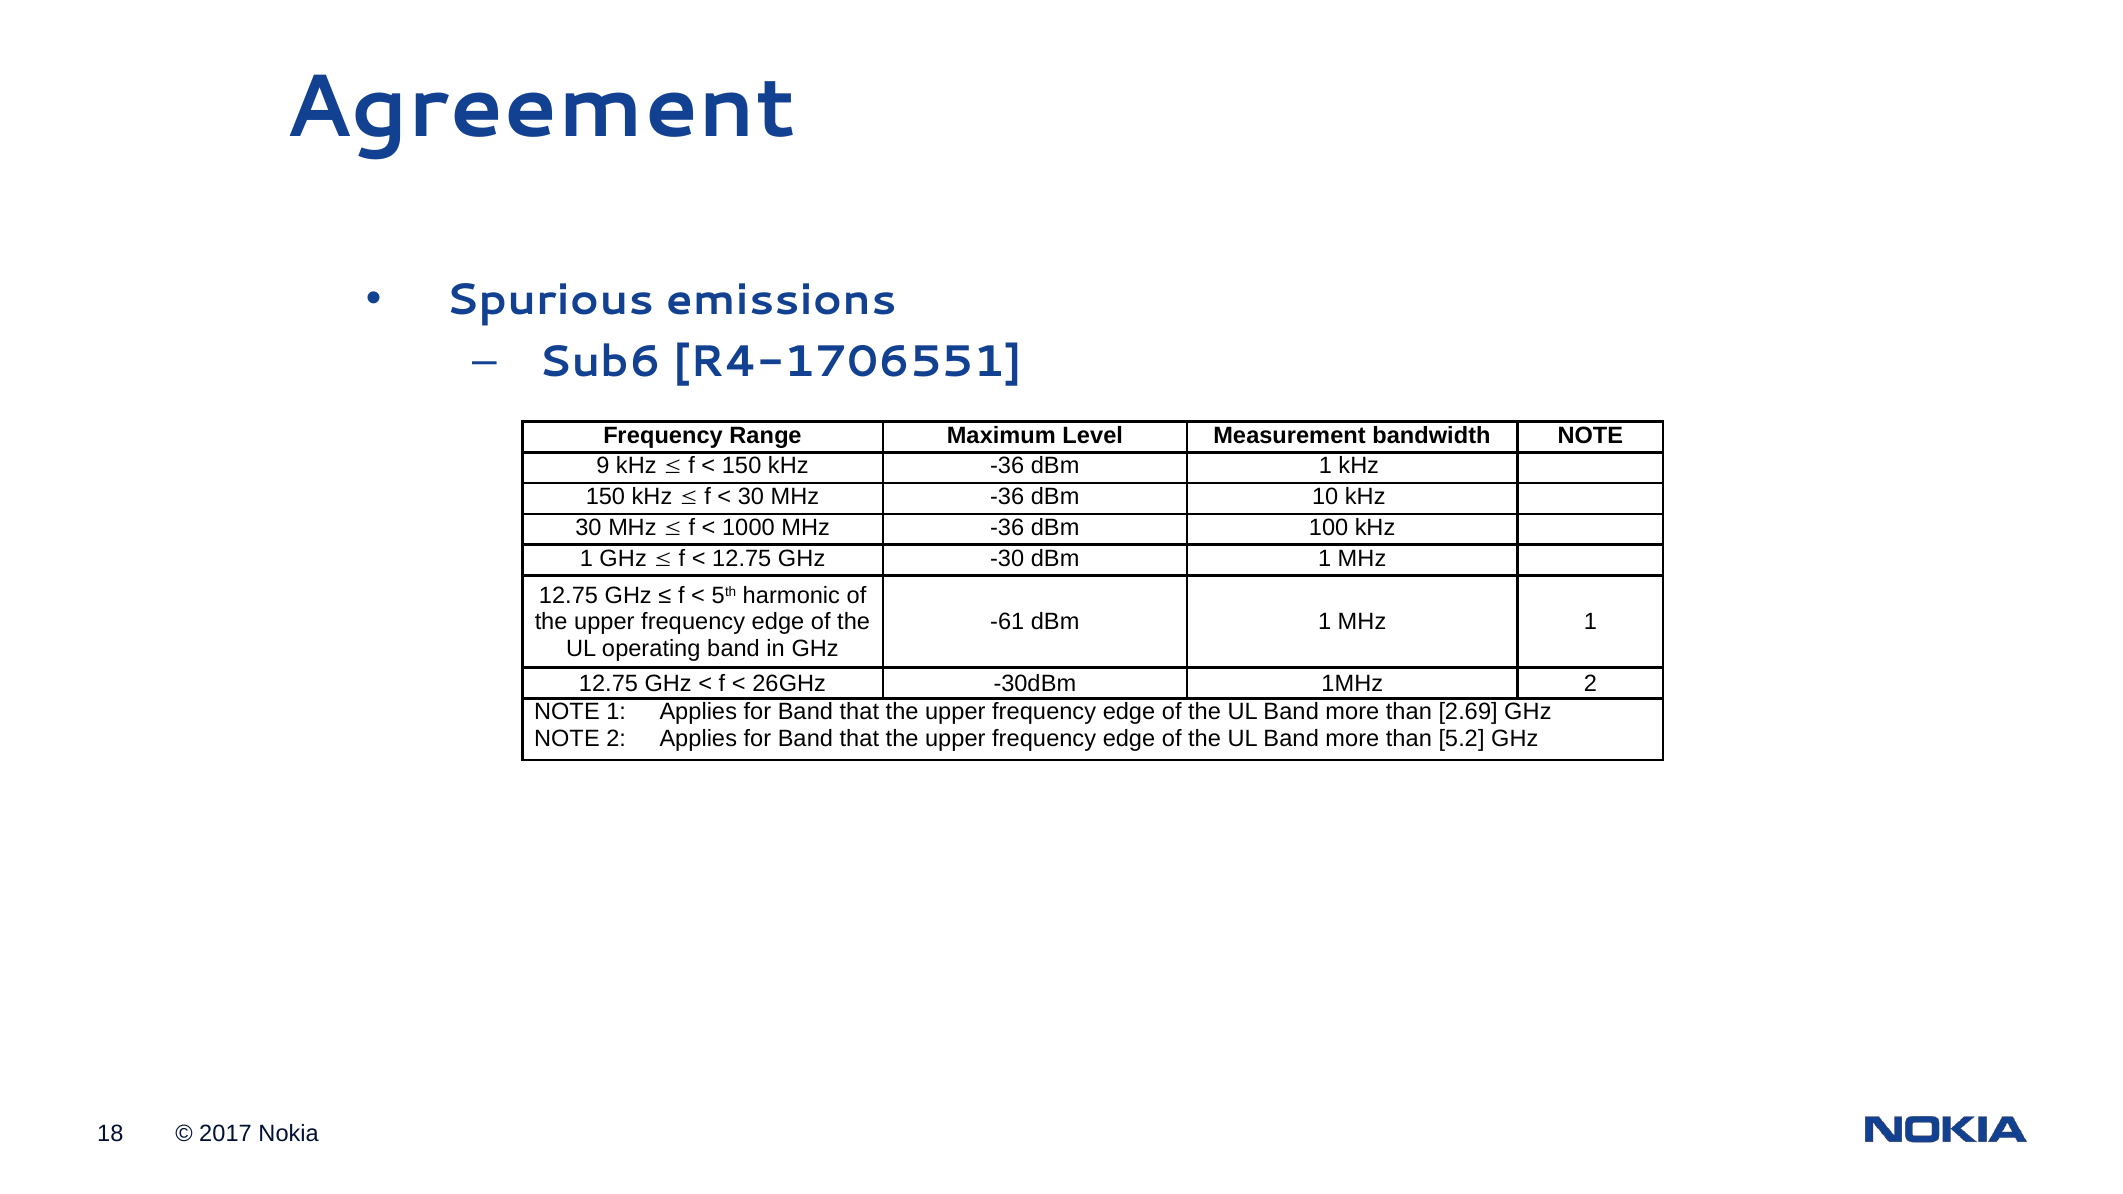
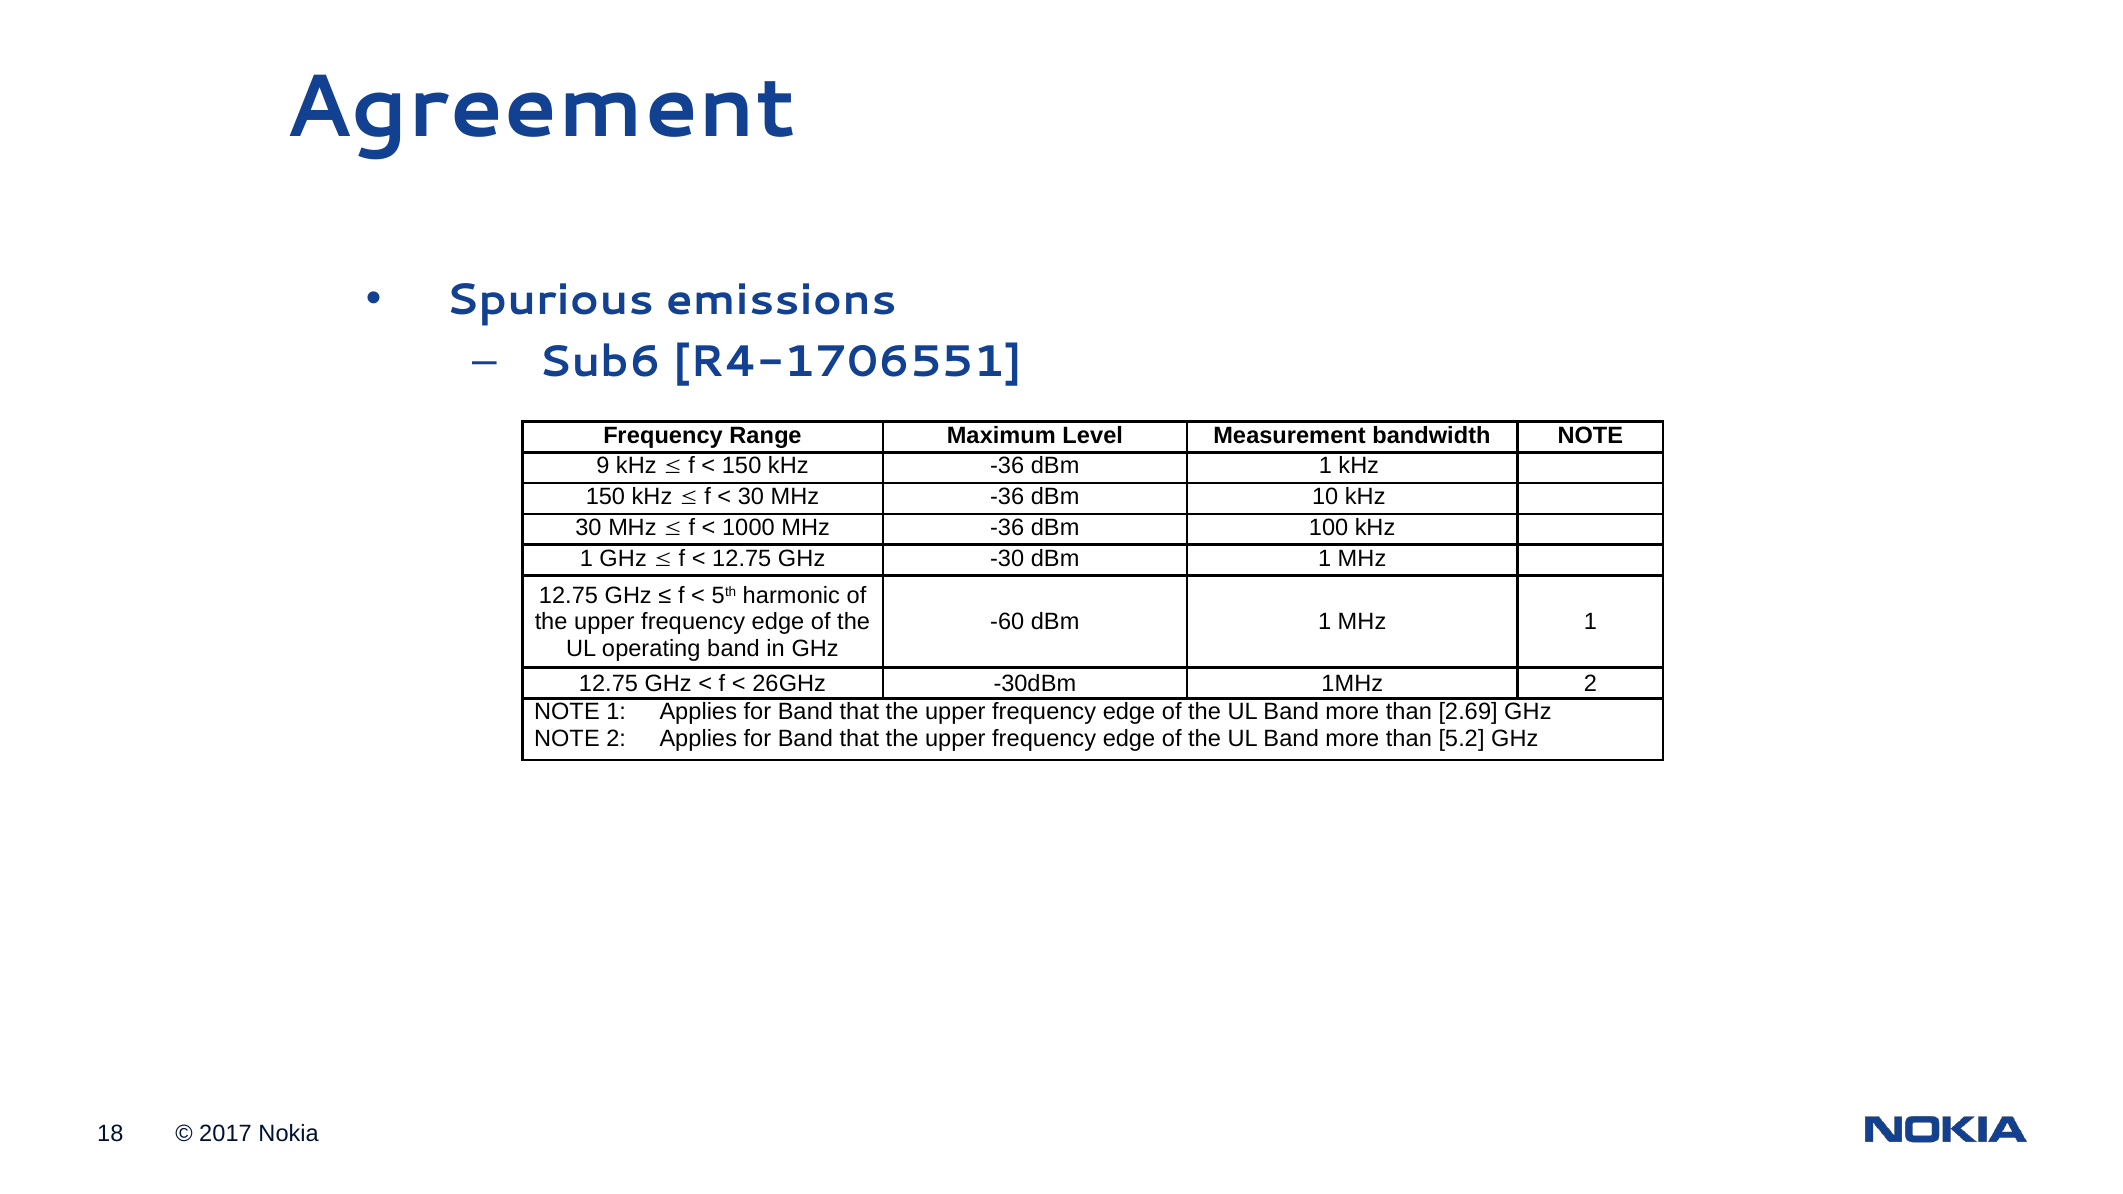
-61: -61 -> -60 (1007, 622)
